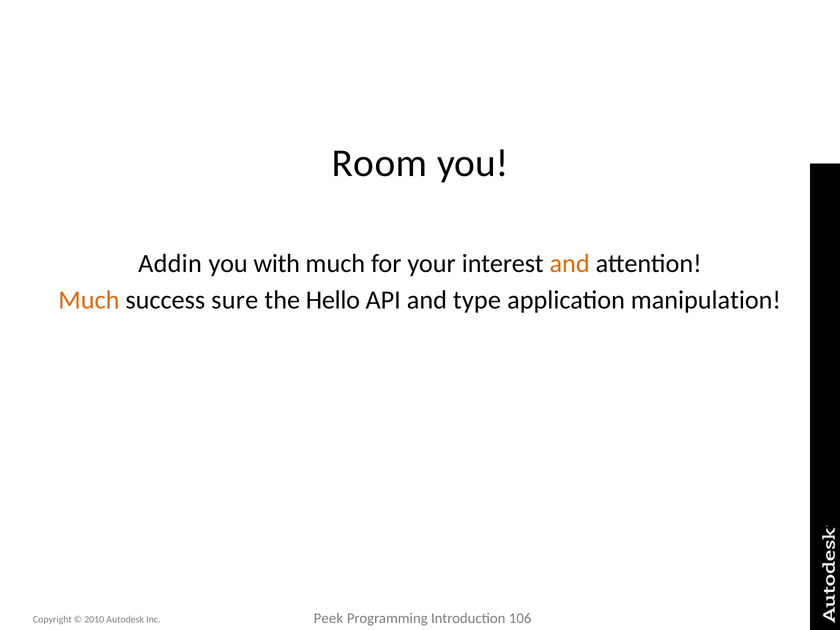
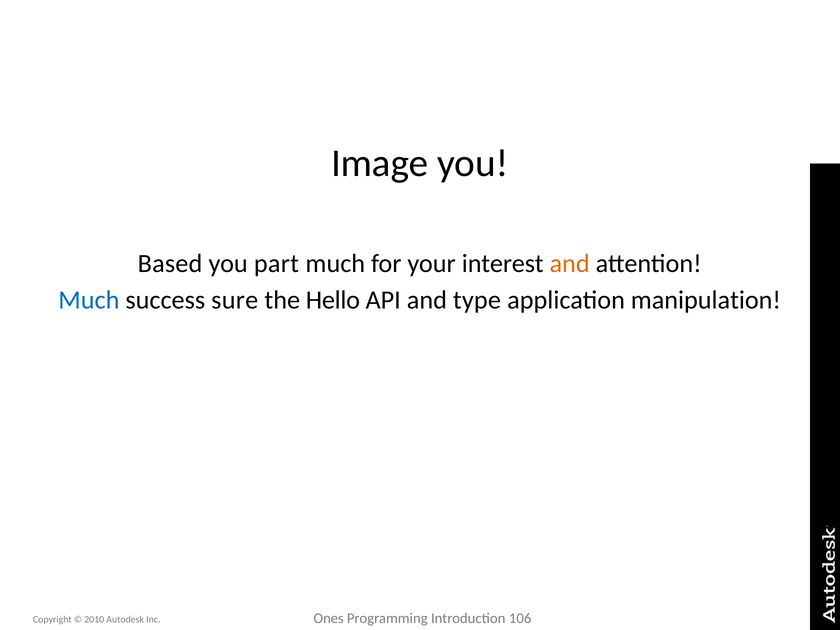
Room: Room -> Image (380, 163)
Addin: Addin -> Based (170, 264)
with: with -> part (276, 264)
Much colour: orange -> blue (89, 300)
Peek: Peek -> Ones (329, 619)
